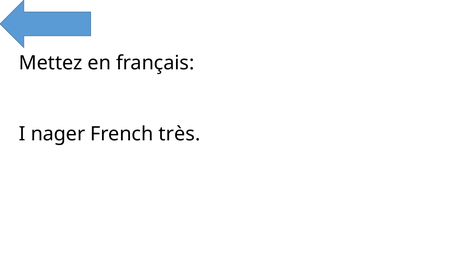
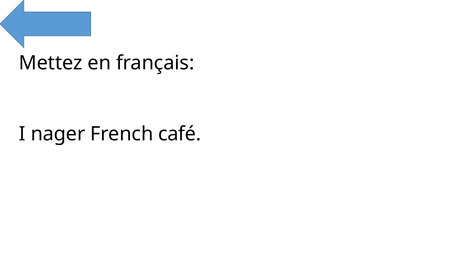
très: très -> café (180, 134)
